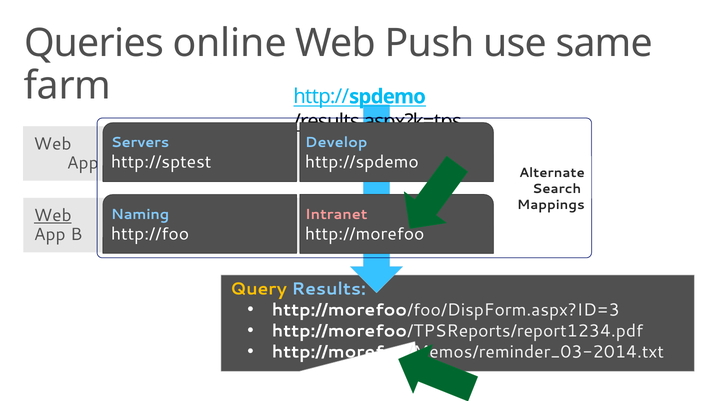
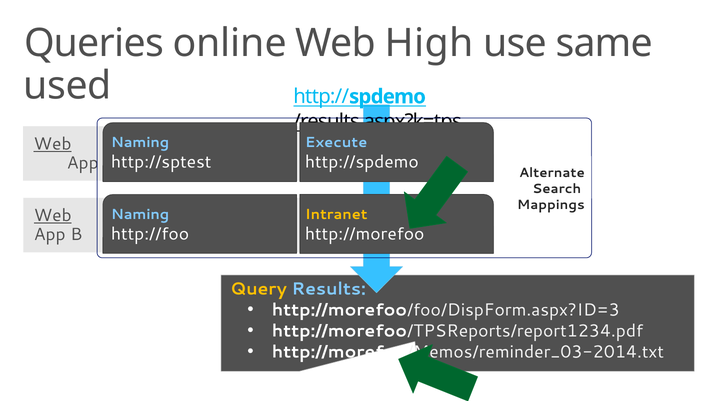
Push: Push -> High (429, 43)
farm: farm -> used (67, 85)
Servers: Servers -> Naming (140, 142)
Develop: Develop -> Execute (336, 142)
Web underline: none -> present (53, 144)
Intranet colour: pink -> yellow (336, 214)
